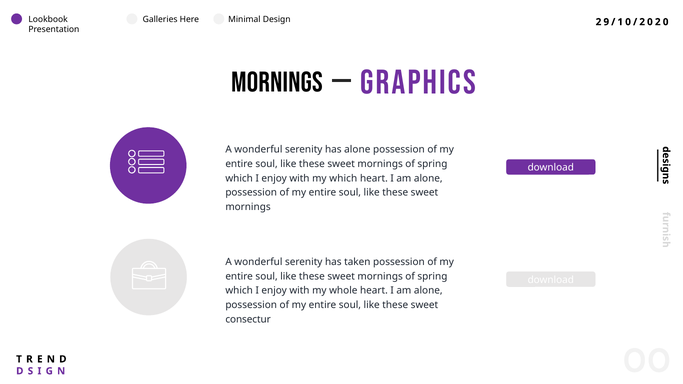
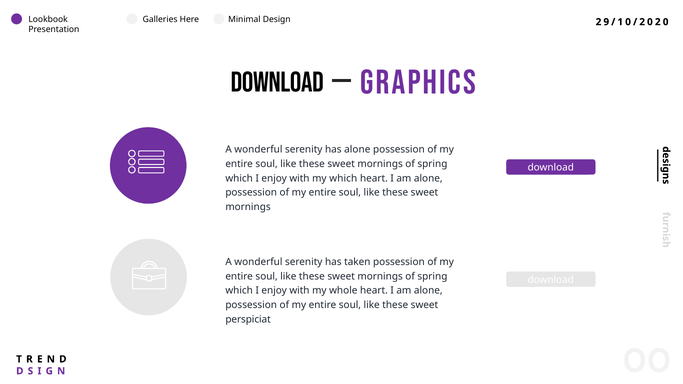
MORNINGS: MORNINGS -> DOWNLOAD (277, 82)
consectur: consectur -> perspiciat (248, 319)
